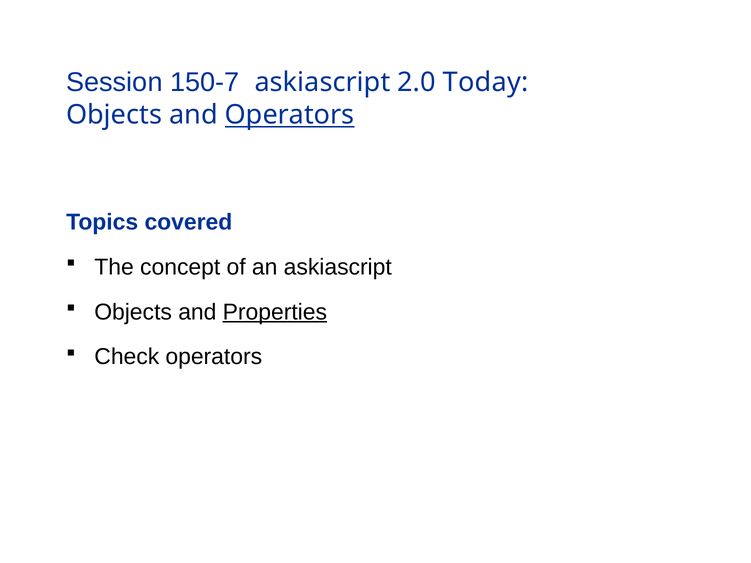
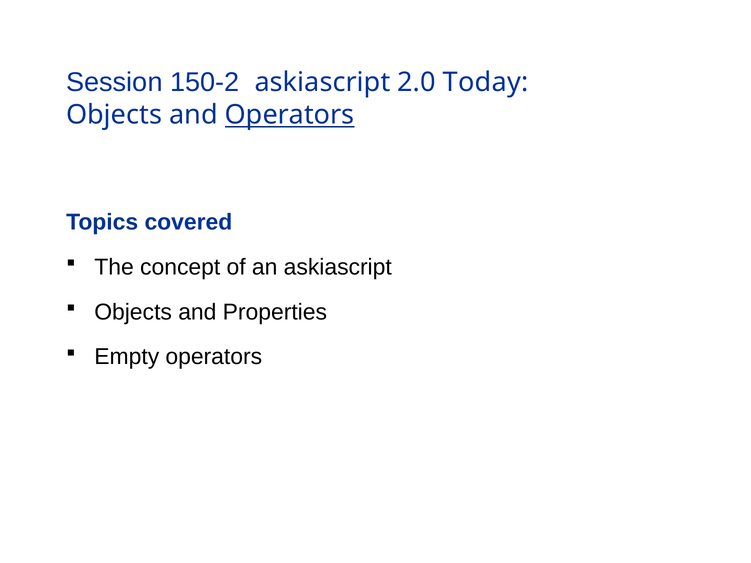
150-7: 150-7 -> 150-2 (205, 83)
Properties underline: present -> none (275, 312)
Check: Check -> Empty (127, 357)
